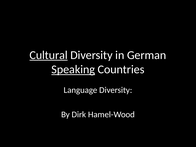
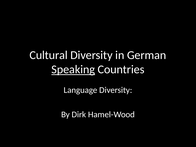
Cultural underline: present -> none (49, 55)
